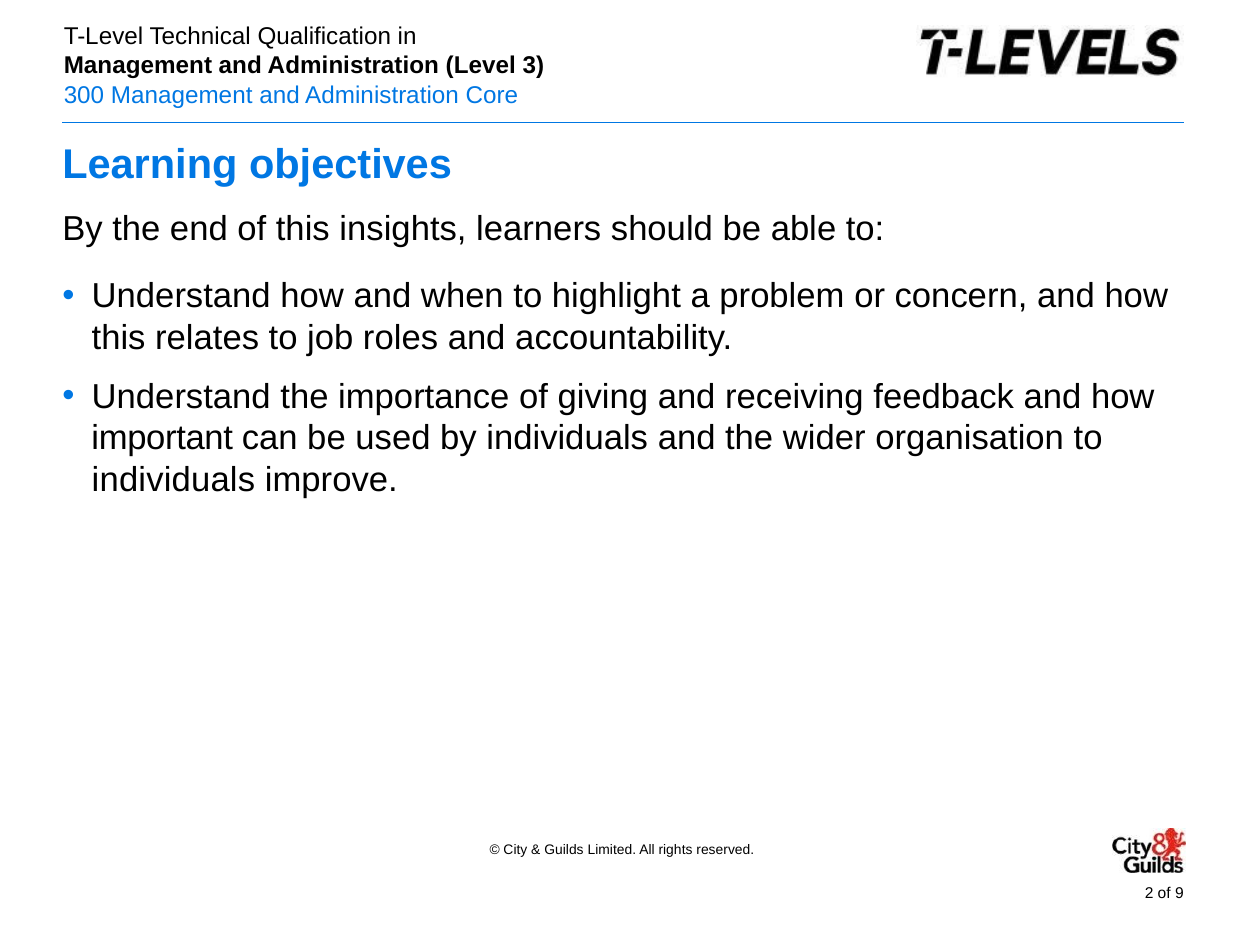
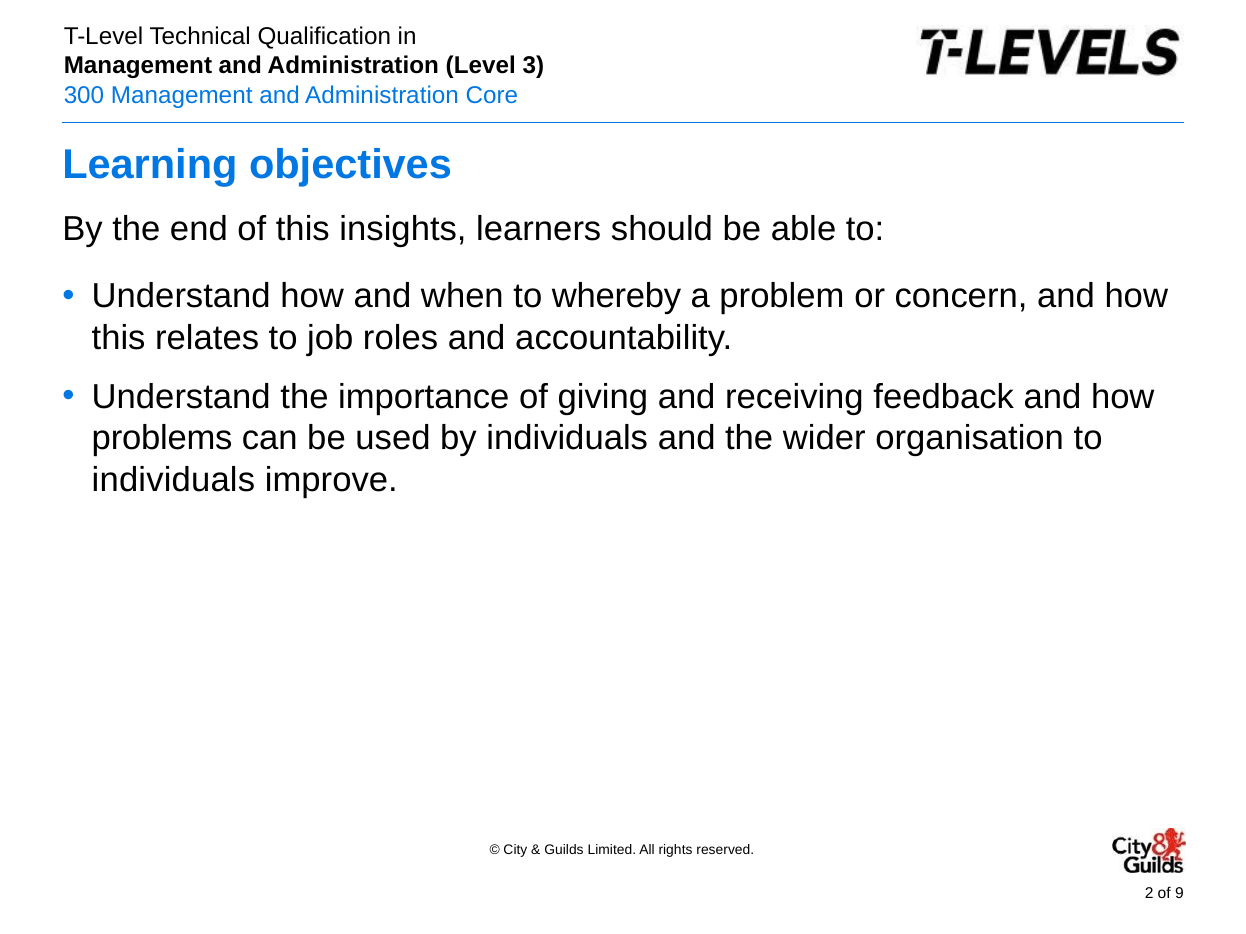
highlight: highlight -> whereby (616, 297)
important: important -> problems (162, 439)
